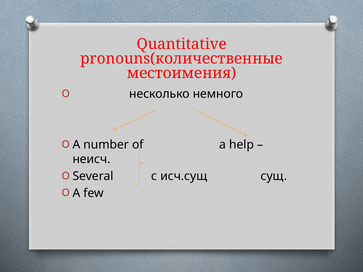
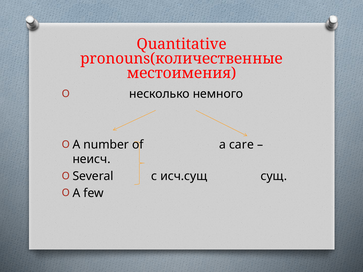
help: help -> care (241, 145)
